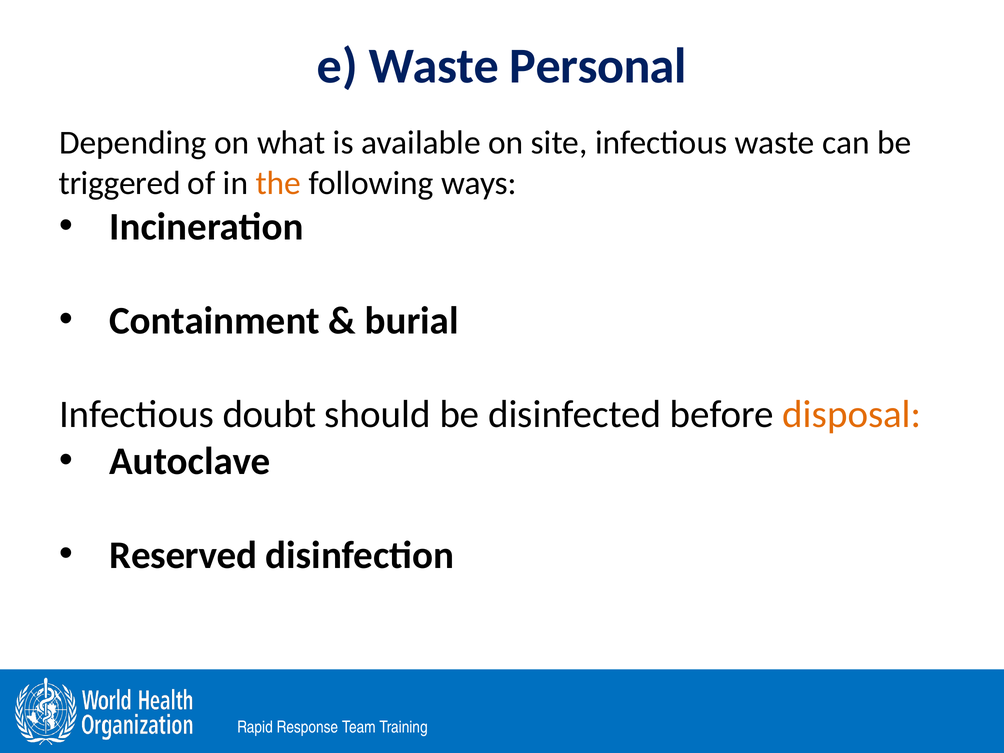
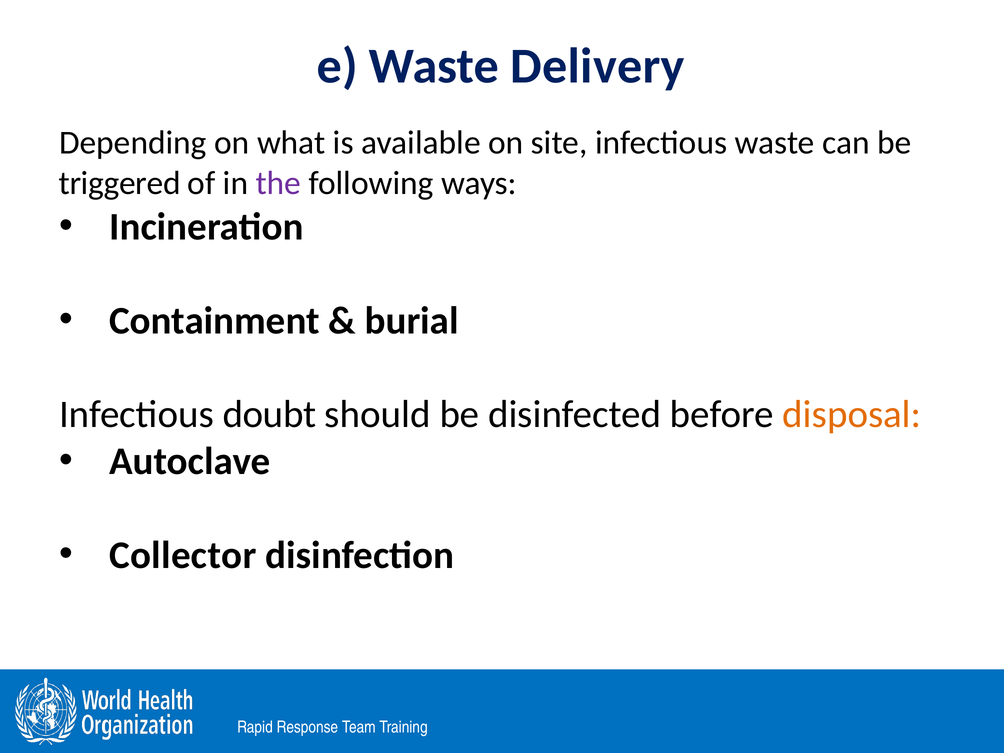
Personal: Personal -> Delivery (597, 66)
the colour: orange -> purple (278, 183)
Reserved: Reserved -> Collector (183, 555)
